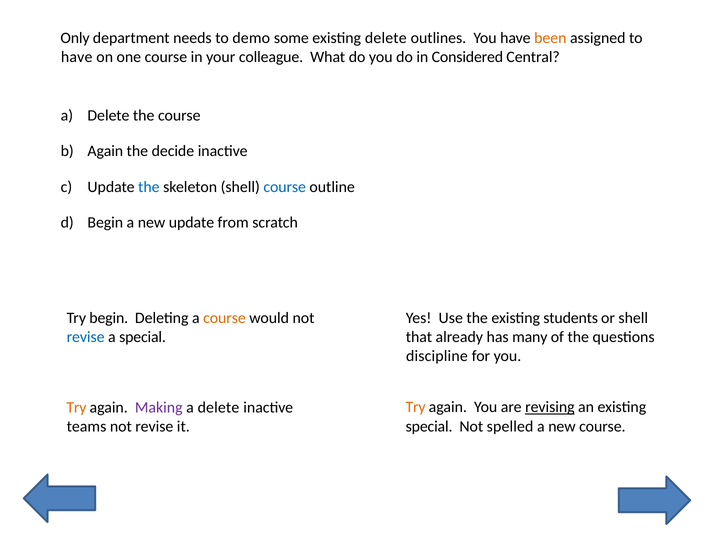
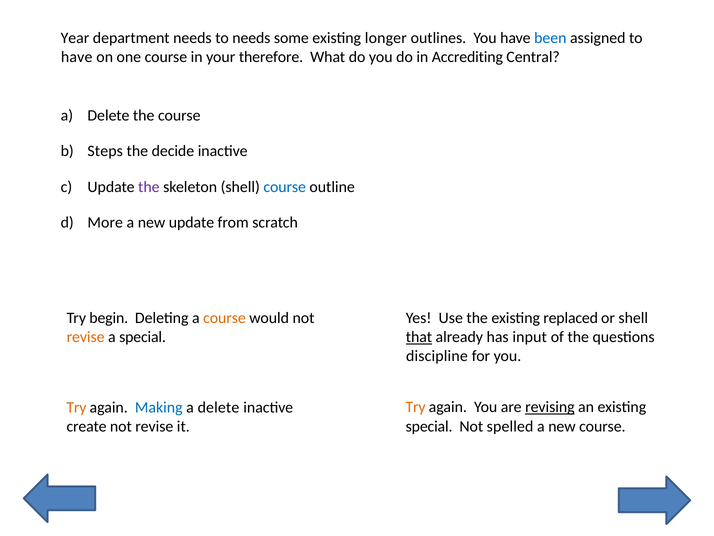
Only: Only -> Year (75, 38)
to demo: demo -> needs (251, 38)
existing delete: delete -> longer (386, 38)
been colour: orange -> blue (550, 38)
colleague: colleague -> therefore (271, 57)
Considered: Considered -> Accrediting (467, 57)
Again: Again -> Steps (105, 151)
the colour: blue -> purple (149, 187)
Begin: Begin -> More (105, 222)
students: students -> replaced (571, 318)
revise colour: blue -> orange (86, 337)
that underline: none -> present (419, 337)
many: many -> input (530, 337)
Making colour: purple -> blue (159, 407)
teams: teams -> create (87, 426)
